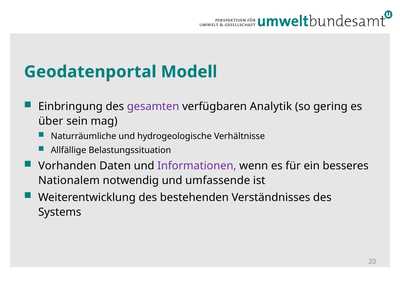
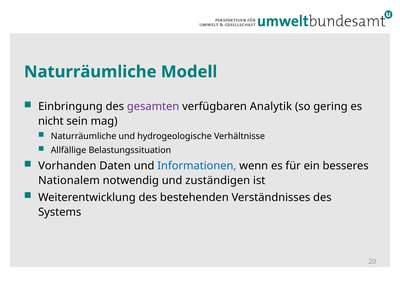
Geodatenportal: Geodatenportal -> Naturräumliche (90, 72)
über: über -> nicht (51, 121)
Informationen colour: purple -> blue (197, 166)
umfassende: umfassende -> zuständigen (218, 181)
